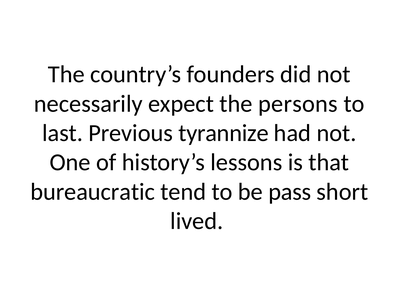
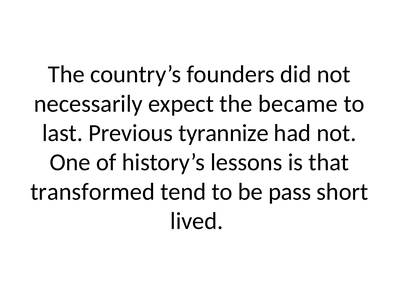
persons: persons -> became (298, 103)
bureaucratic: bureaucratic -> transformed (93, 191)
